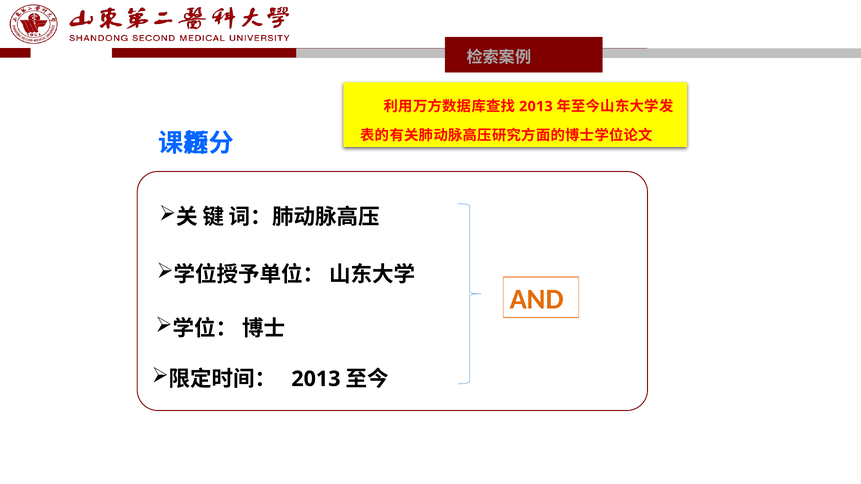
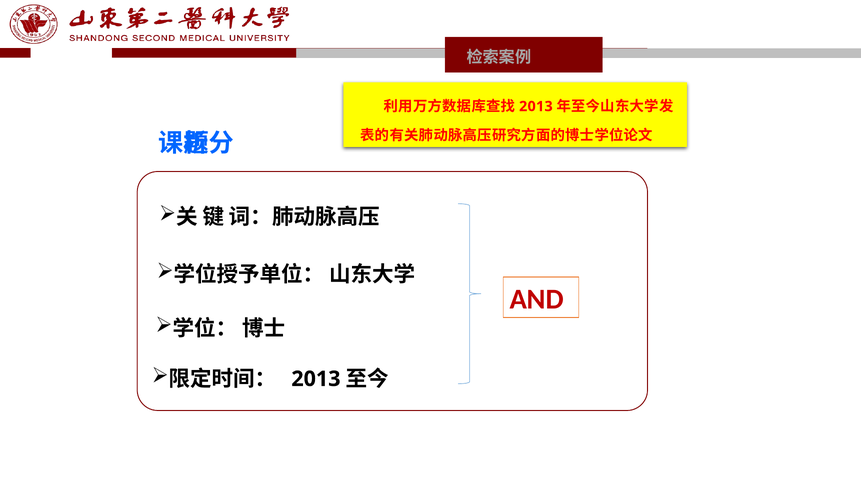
AND colour: orange -> red (537, 299)
